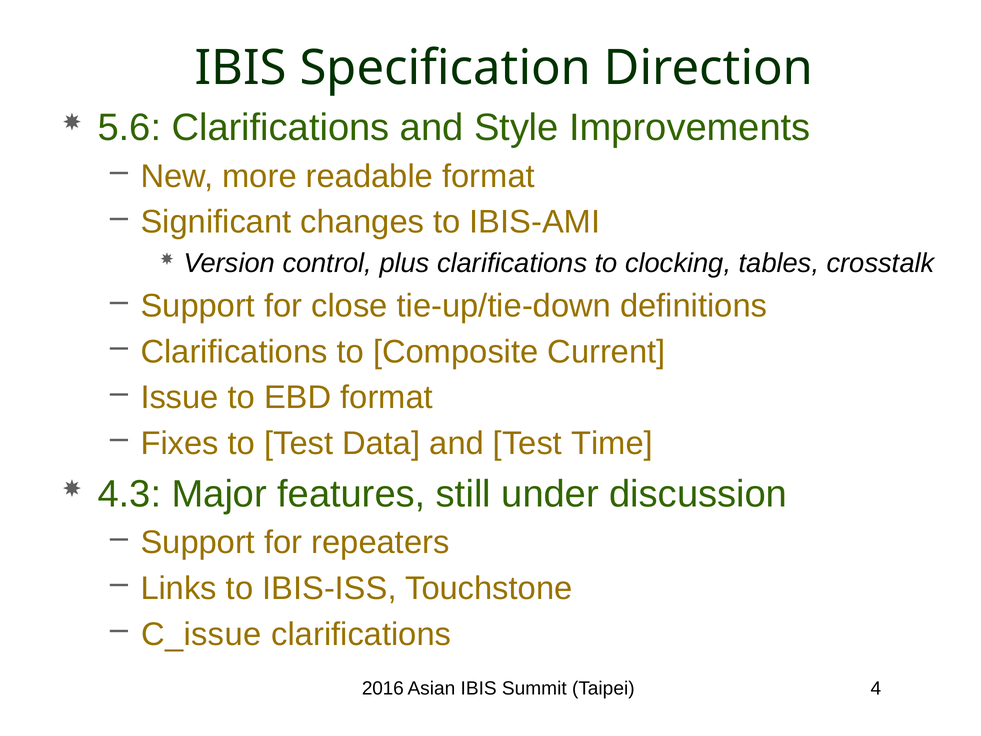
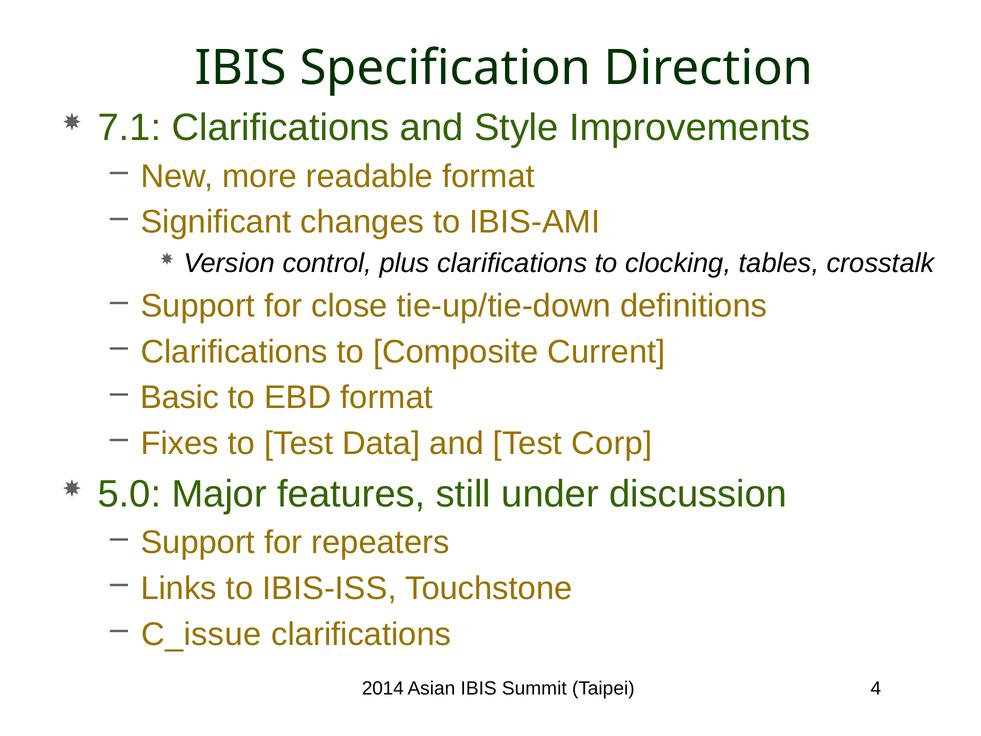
5.6: 5.6 -> 7.1 (129, 128)
Issue: Issue -> Basic (180, 397)
Time: Time -> Corp (612, 443)
4.3: 4.3 -> 5.0 (129, 494)
2016: 2016 -> 2014 (383, 688)
